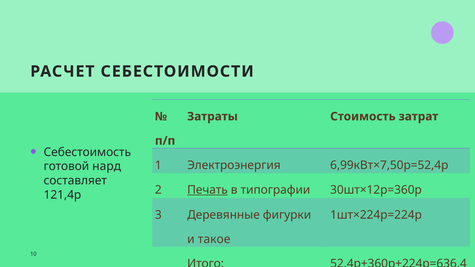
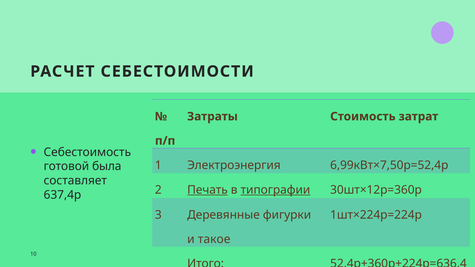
нард: нард -> была (107, 166)
типографии underline: none -> present (275, 190)
121,4р: 121,4р -> 637,4р (62, 195)
